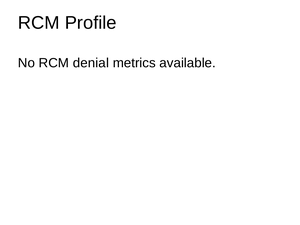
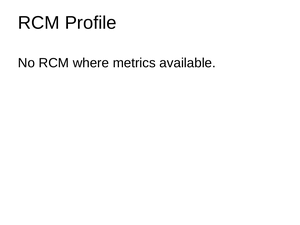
denial: denial -> where (91, 63)
